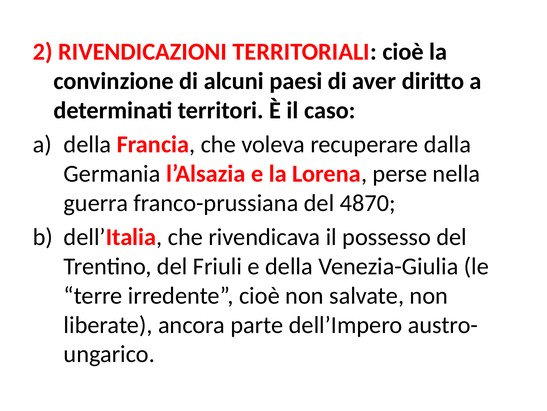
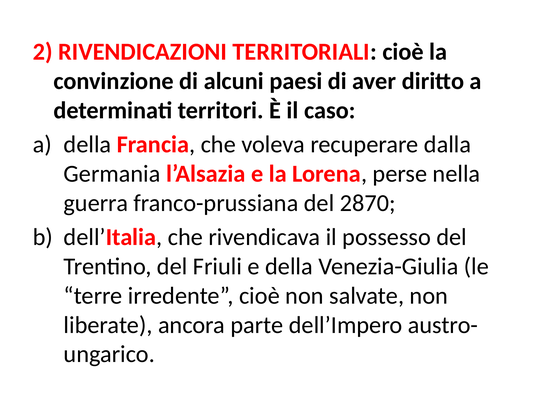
4870: 4870 -> 2870 (368, 203)
